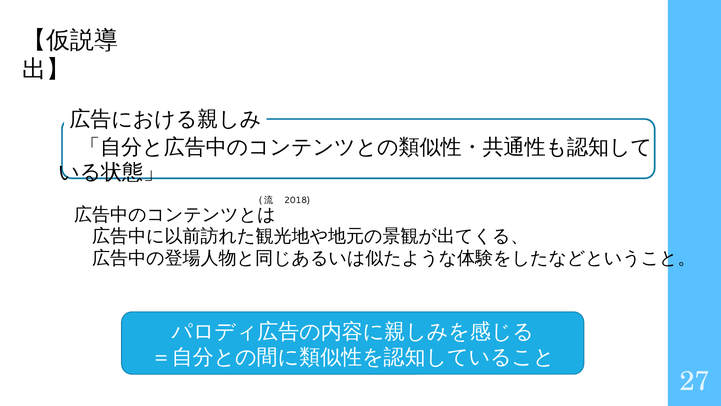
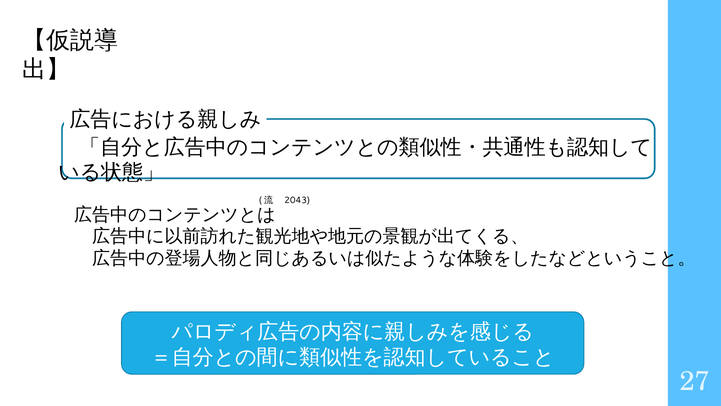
2018: 2018 -> 2043 (297, 200)
